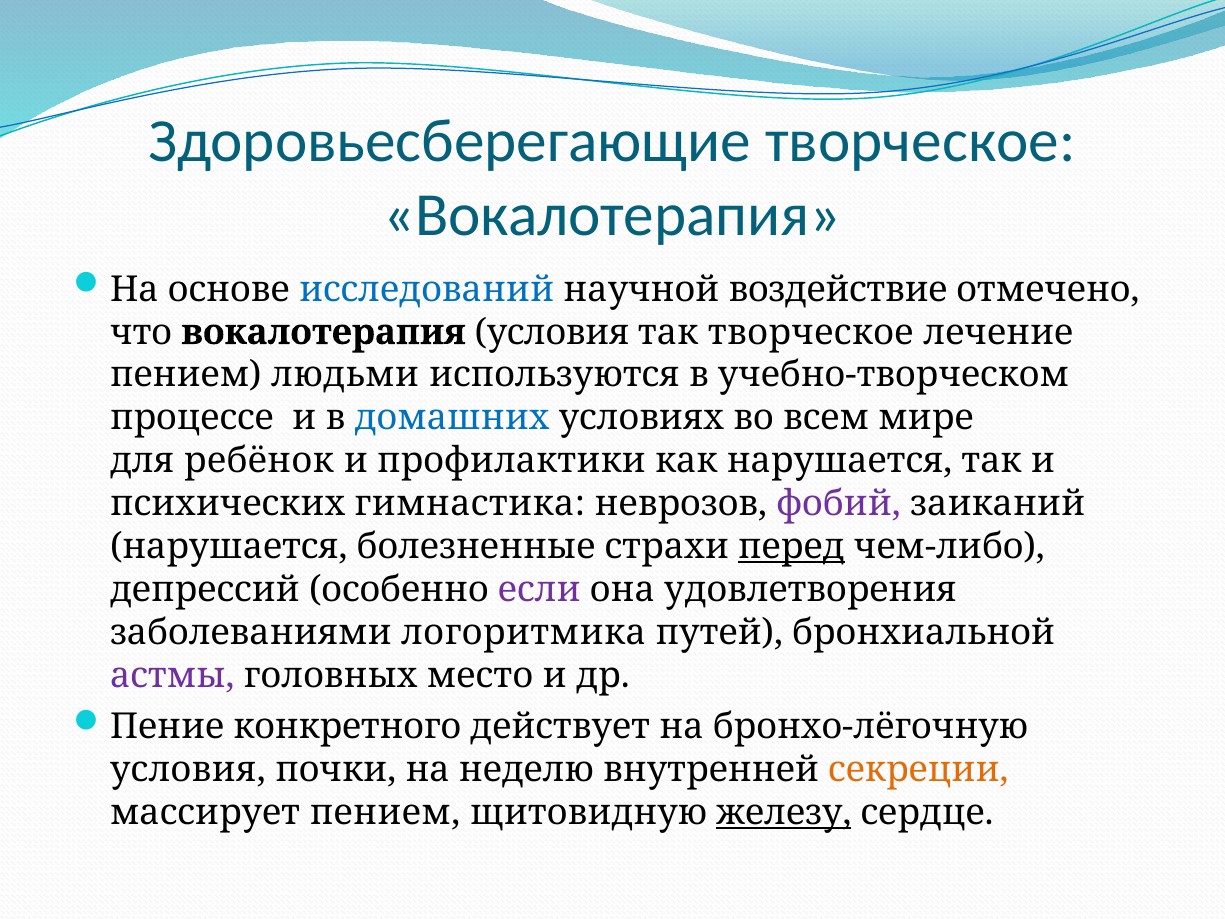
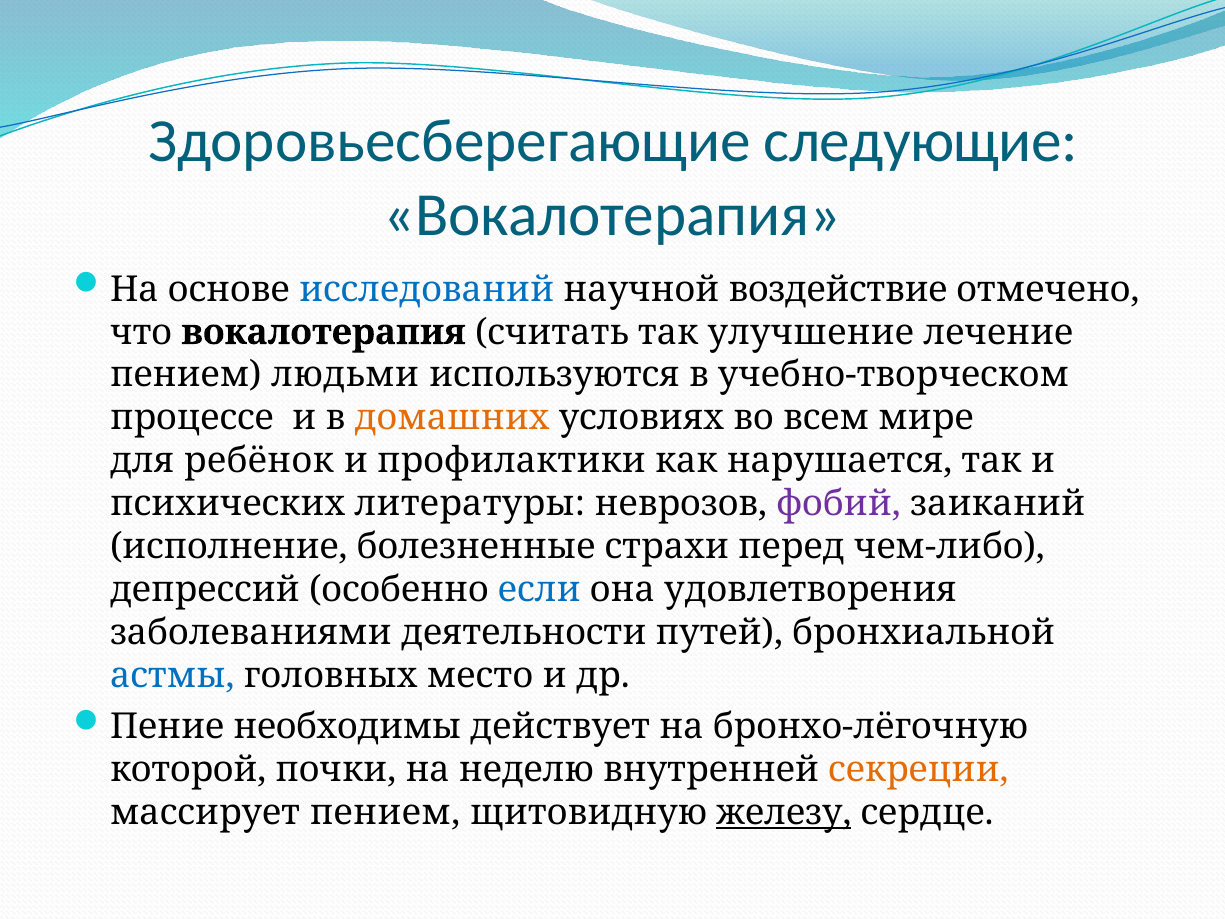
Здоровьесберегающие творческое: творческое -> следующие (921, 141)
вокалотерапия условия: условия -> считать (552, 332)
так творческое: творческое -> улучшение (811, 332)
домашних colour: blue -> orange (452, 418)
гимнастика: гимнастика -> литературы (470, 504)
нарушается: нарушается -> исполнение (229, 546)
перед underline: present -> none (791, 546)
если colour: purple -> blue (539, 589)
логоритмика: логоритмика -> деятельности (524, 632)
астмы colour: purple -> blue (172, 675)
конкретного: конкретного -> необходимы (347, 727)
условия: условия -> которой (188, 770)
